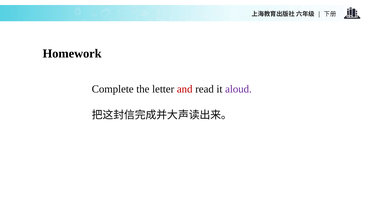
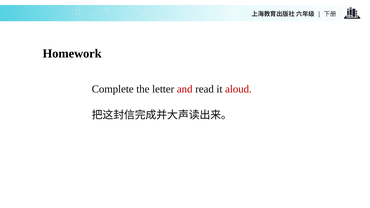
aloud colour: purple -> red (238, 89)
